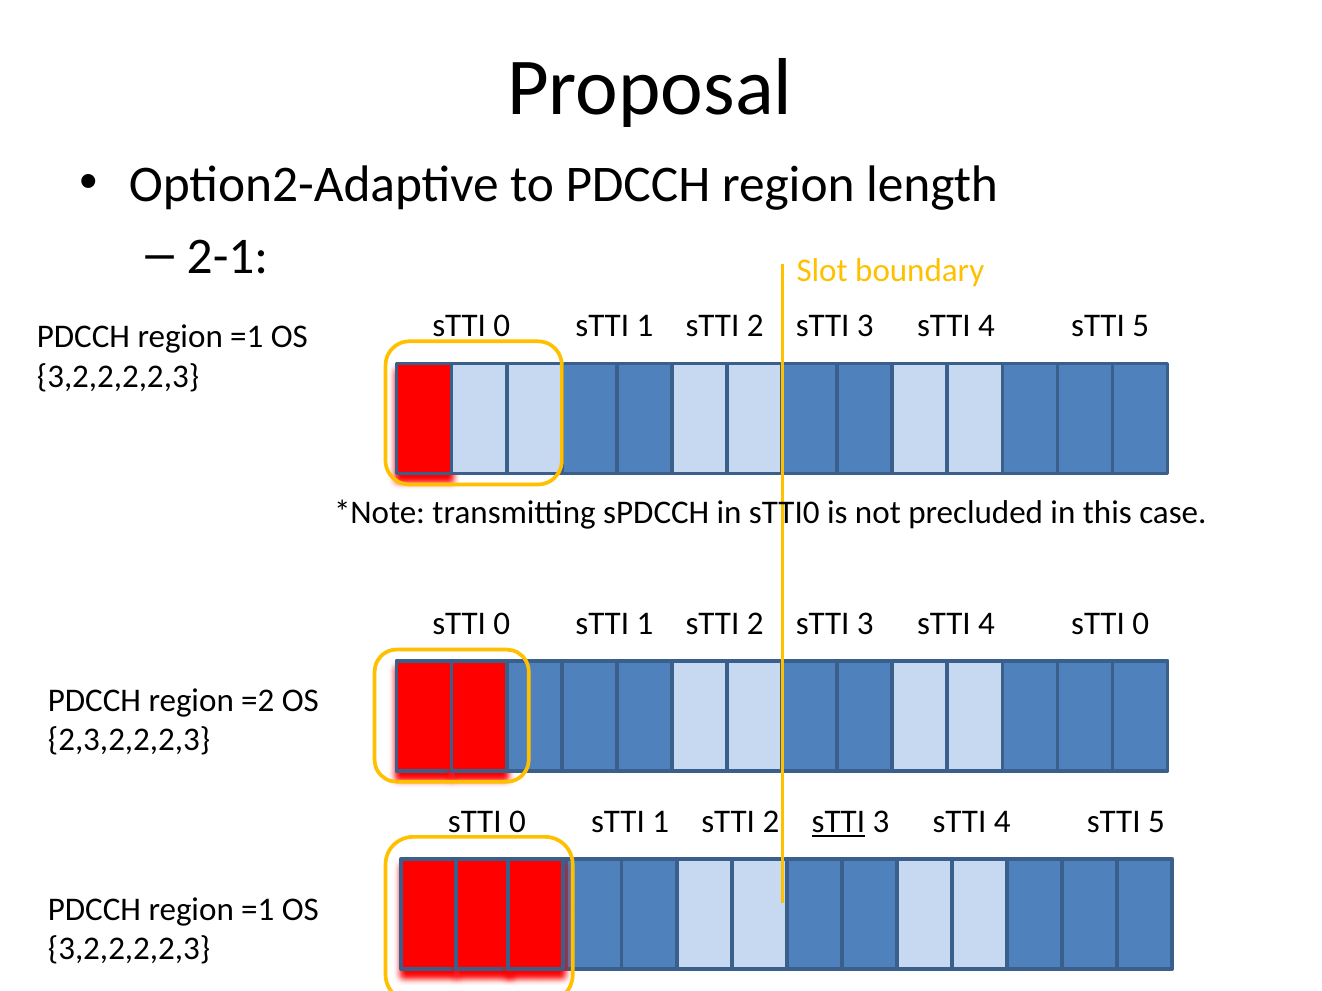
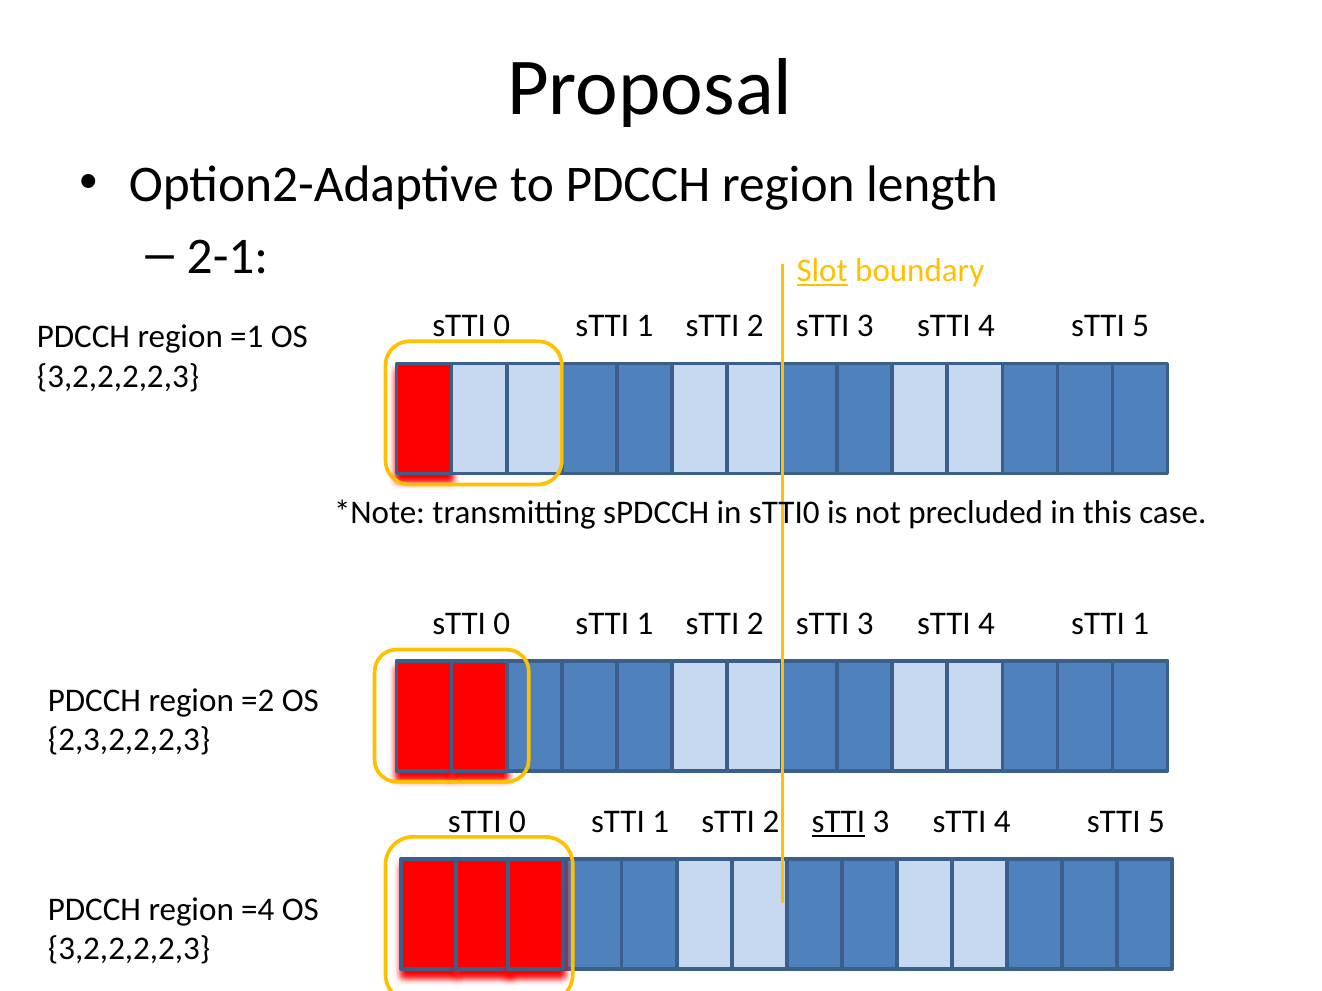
Slot underline: none -> present (822, 271)
4 sTTI 0: 0 -> 1 (1141, 623)
=1: =1 -> =4 (258, 910)
